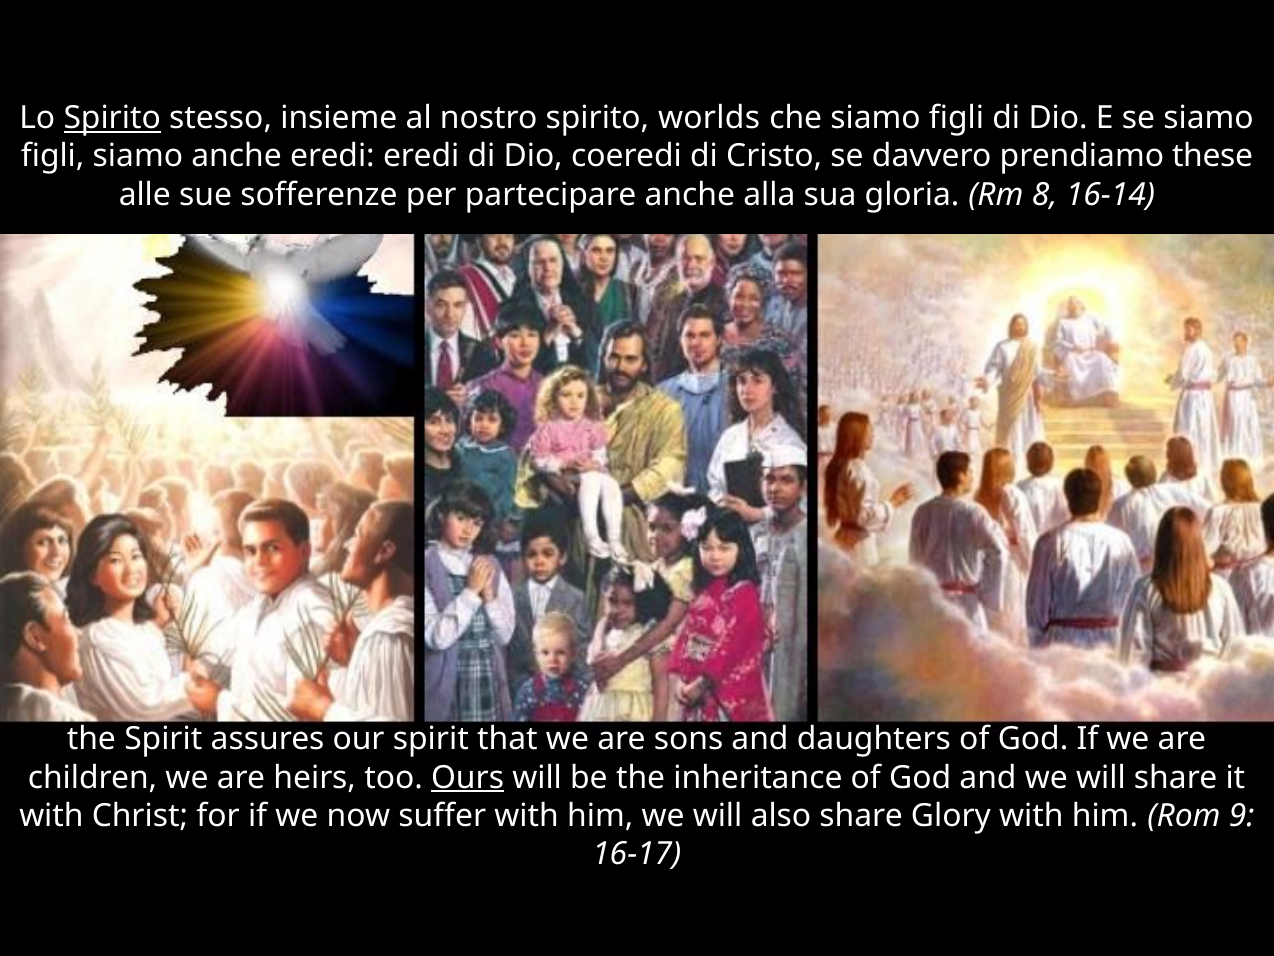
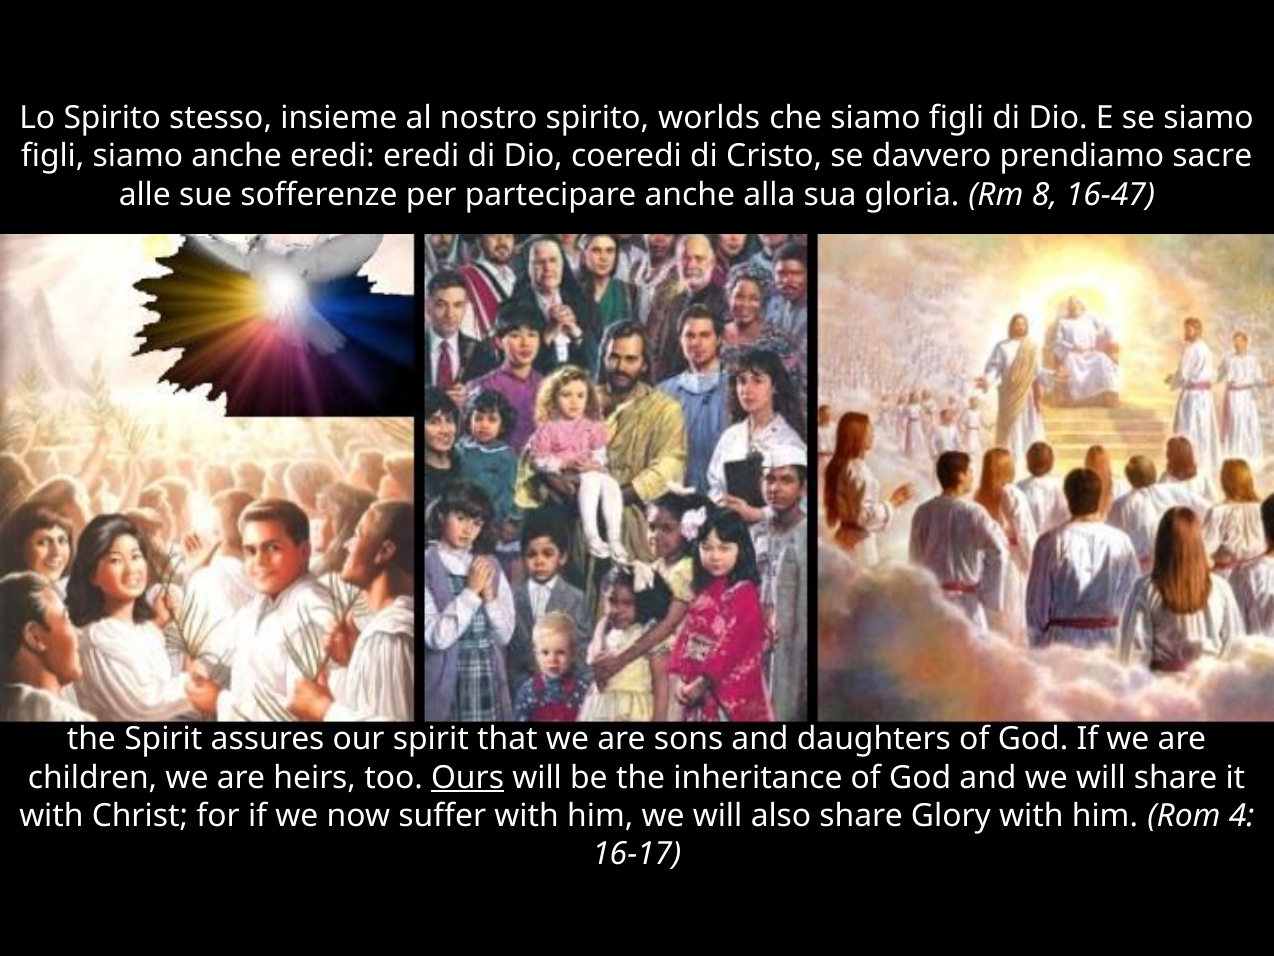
Spirito underline: present -> none (112, 118)
these: these -> sacre (1212, 156)
16-14: 16-14 -> 16-47 (1110, 194)
9: 9 -> 4 (1242, 815)
